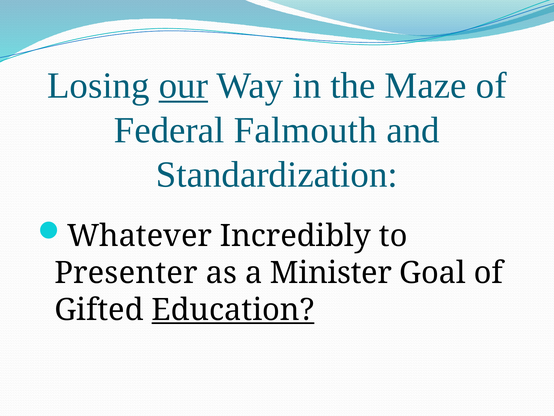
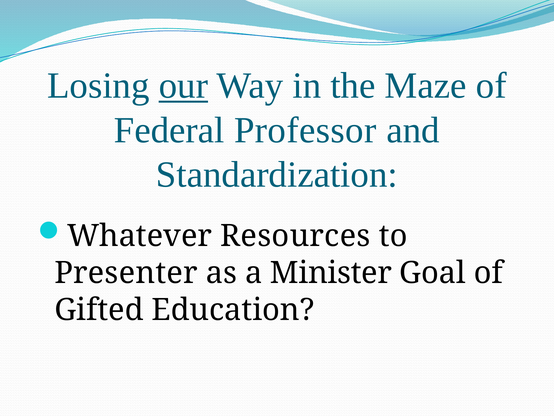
Falmouth: Falmouth -> Professor (305, 130)
Incredibly: Incredibly -> Resources (295, 236)
Education underline: present -> none (233, 310)
